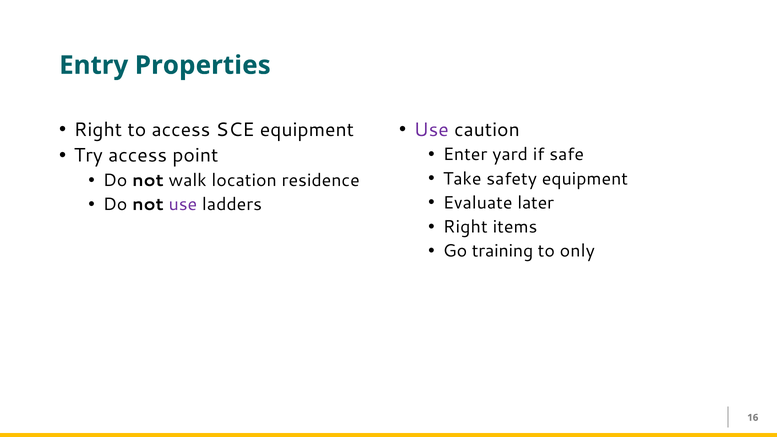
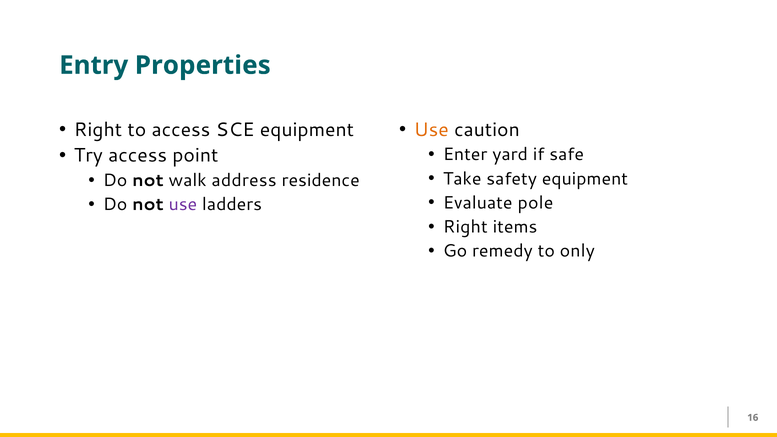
Use colour: purple -> orange (431, 130)
location: location -> address (244, 180)
later: later -> pole (535, 203)
training: training -> remedy (502, 251)
